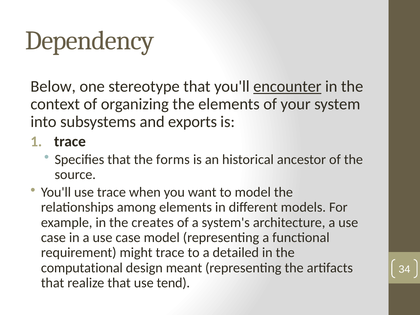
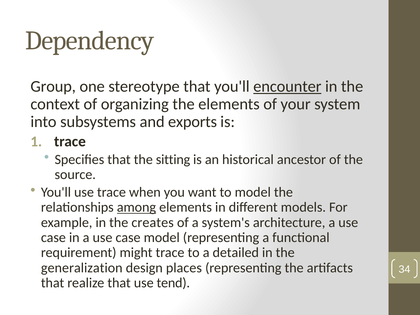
Below: Below -> Group (53, 87)
forms: forms -> sitting (173, 160)
among underline: none -> present (136, 207)
computational: computational -> generalization (82, 268)
meant: meant -> places (184, 268)
